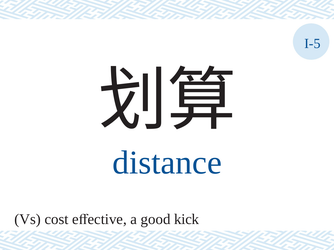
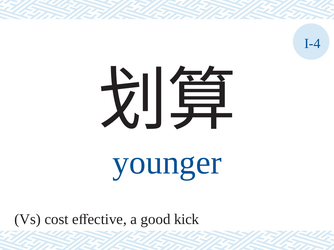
I-5: I-5 -> I-4 (312, 44)
distance: distance -> younger (167, 163)
